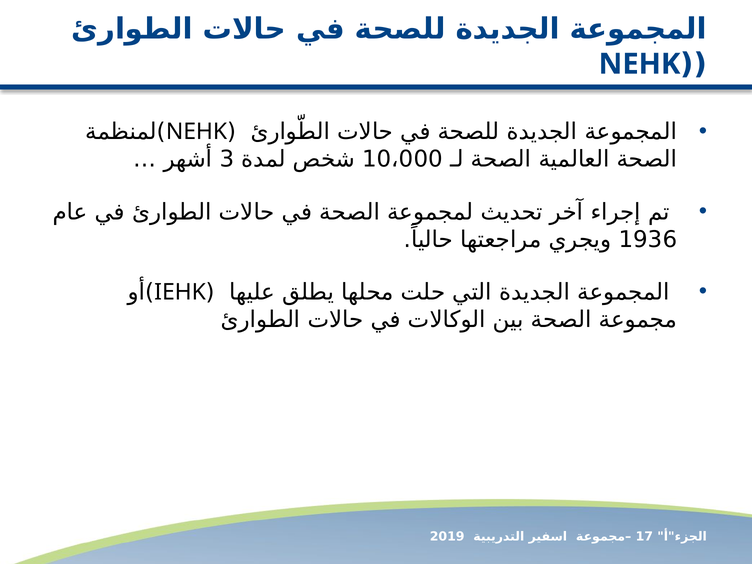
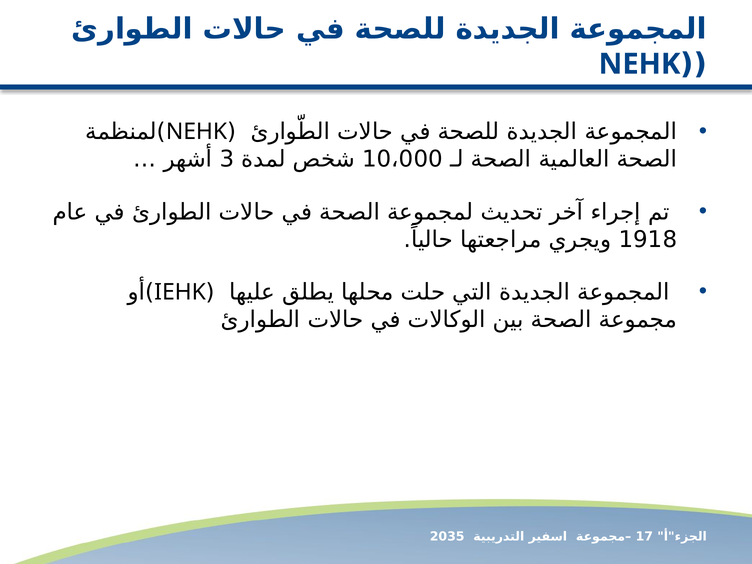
1936: 1936 -> 1918 (648, 240)
2019: 2019 -> 2035 (447, 536)
